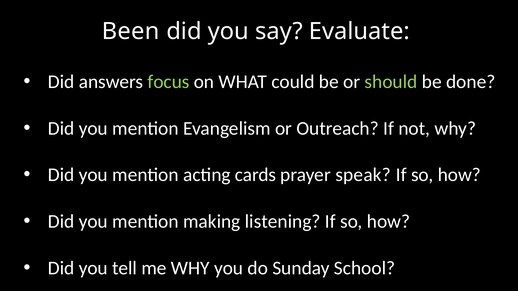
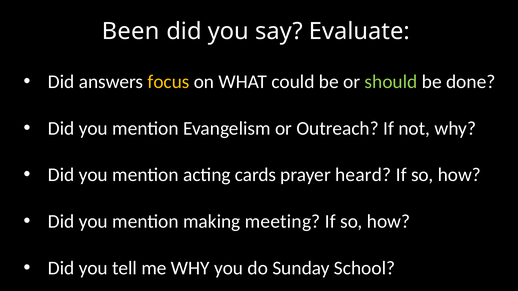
focus colour: light green -> yellow (168, 82)
speak: speak -> heard (363, 175)
listening: listening -> meeting (283, 222)
